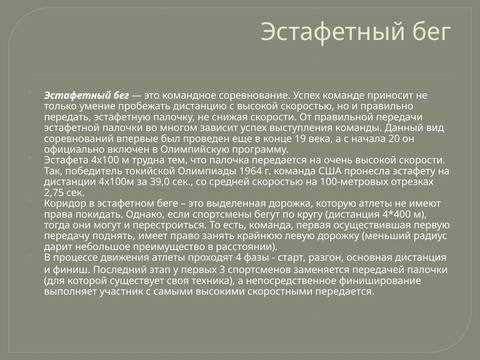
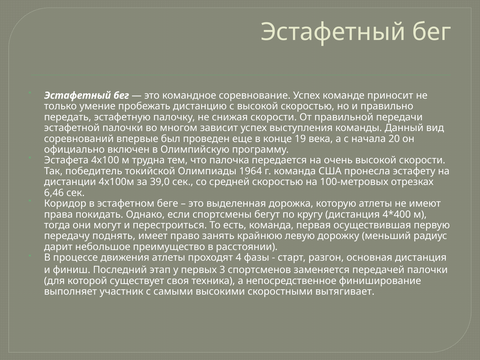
2,75: 2,75 -> 6,46 (54, 193)
скоростными передается: передается -> вытягивает (345, 292)
